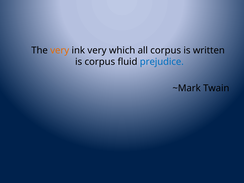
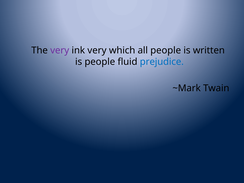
very colour: orange -> purple (60, 50)
all corpus: corpus -> people (166, 50)
is corpus: corpus -> people (100, 62)
